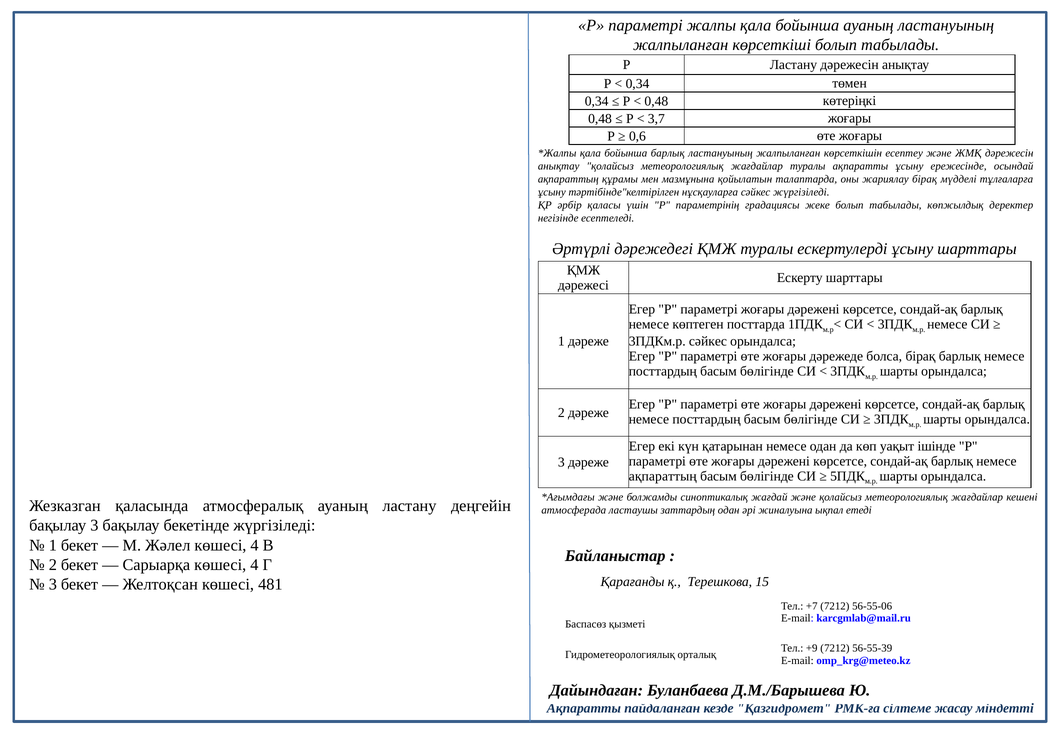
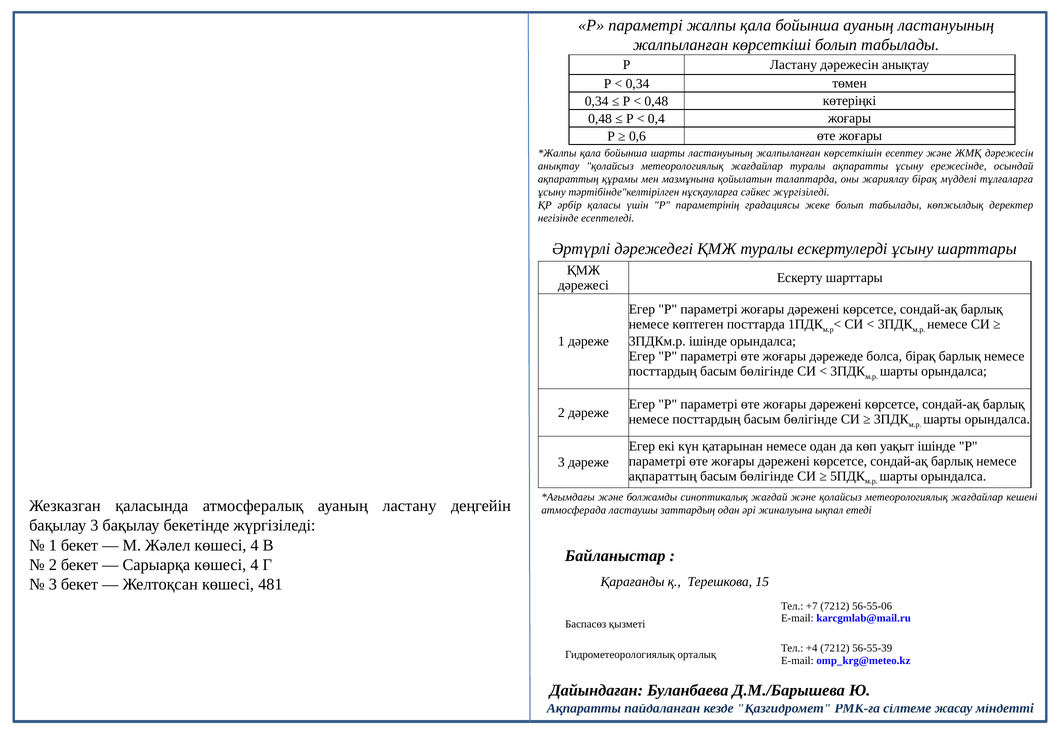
3,7: 3,7 -> 0,4 (656, 119)
бойынша барлық: барлық -> шарты (668, 153)
3ПДКм.р сәйкес: сәйкес -> ішінде (708, 341)
+9: +9 -> +4 (812, 648)
